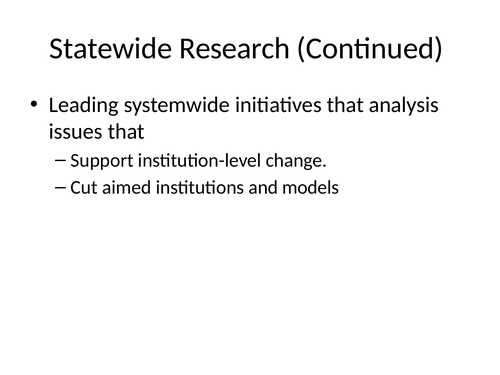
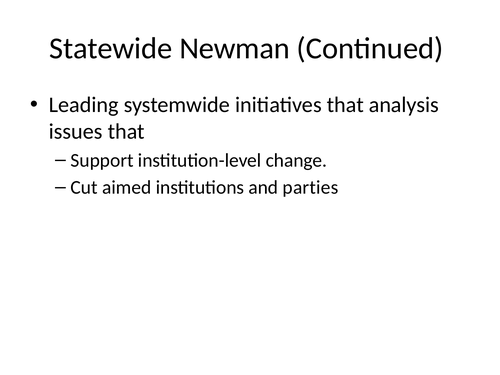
Research: Research -> Newman (235, 48)
models: models -> parties (310, 188)
